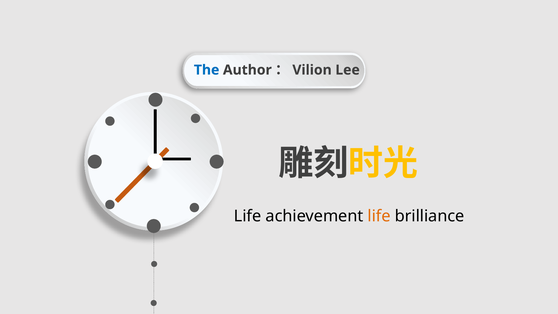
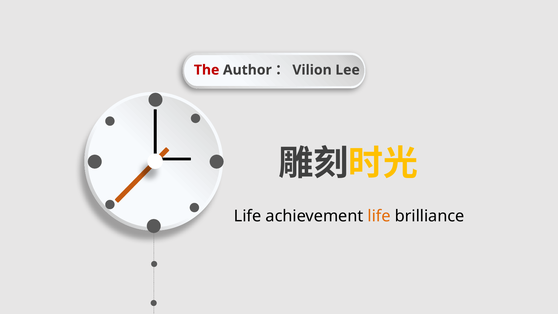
The colour: blue -> red (207, 70)
